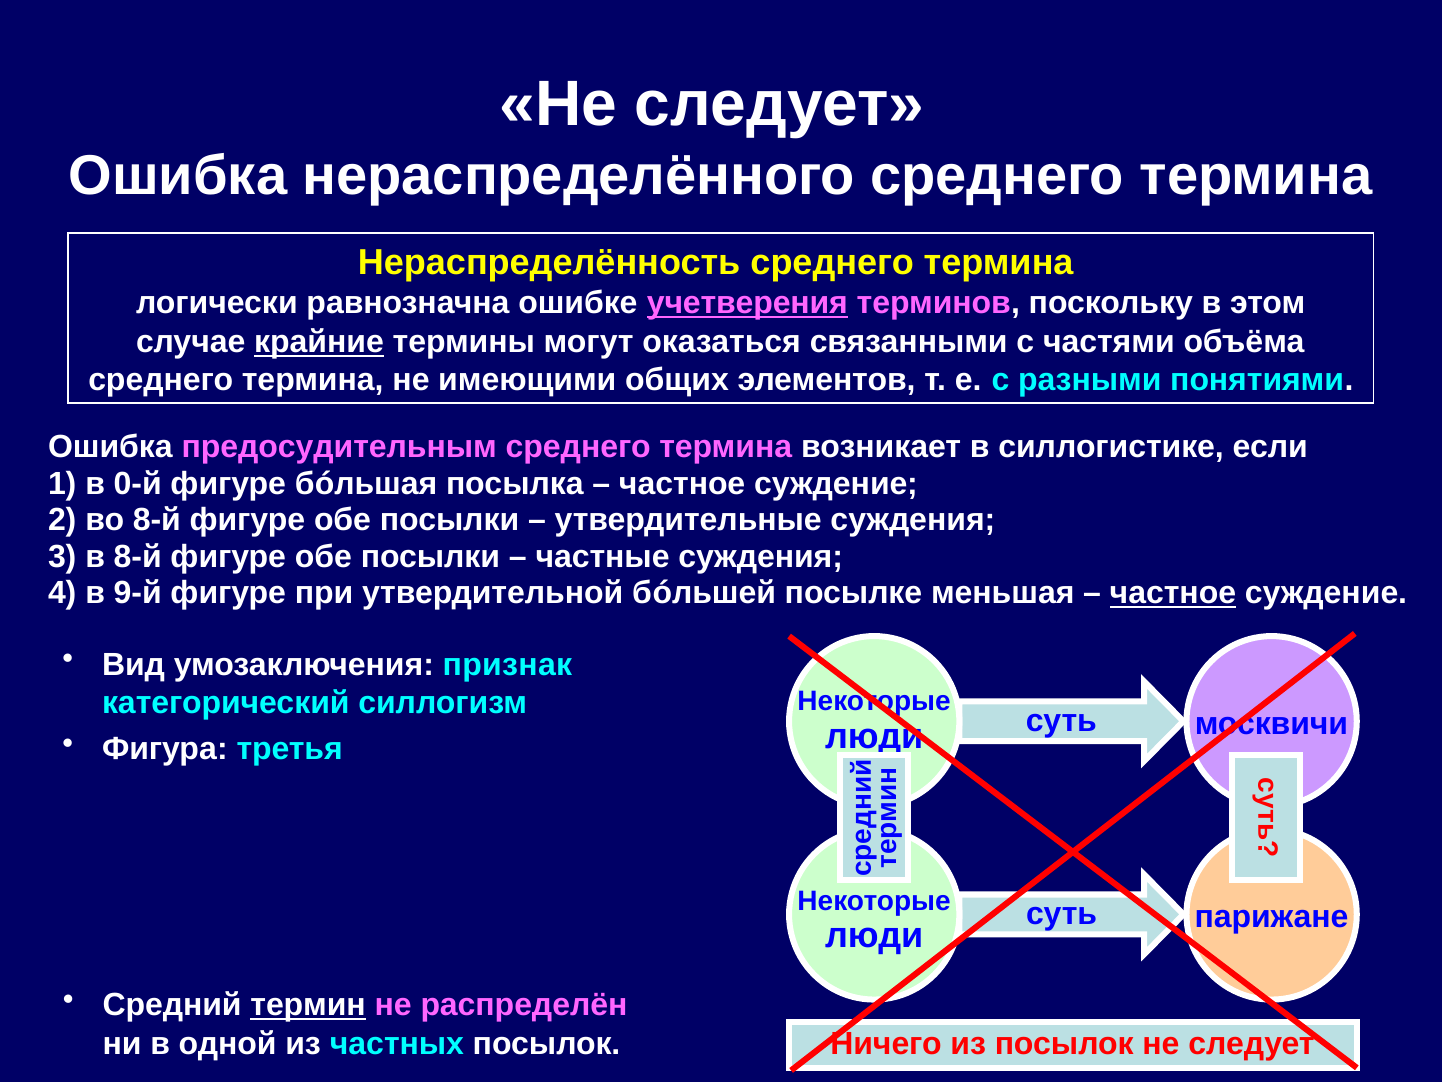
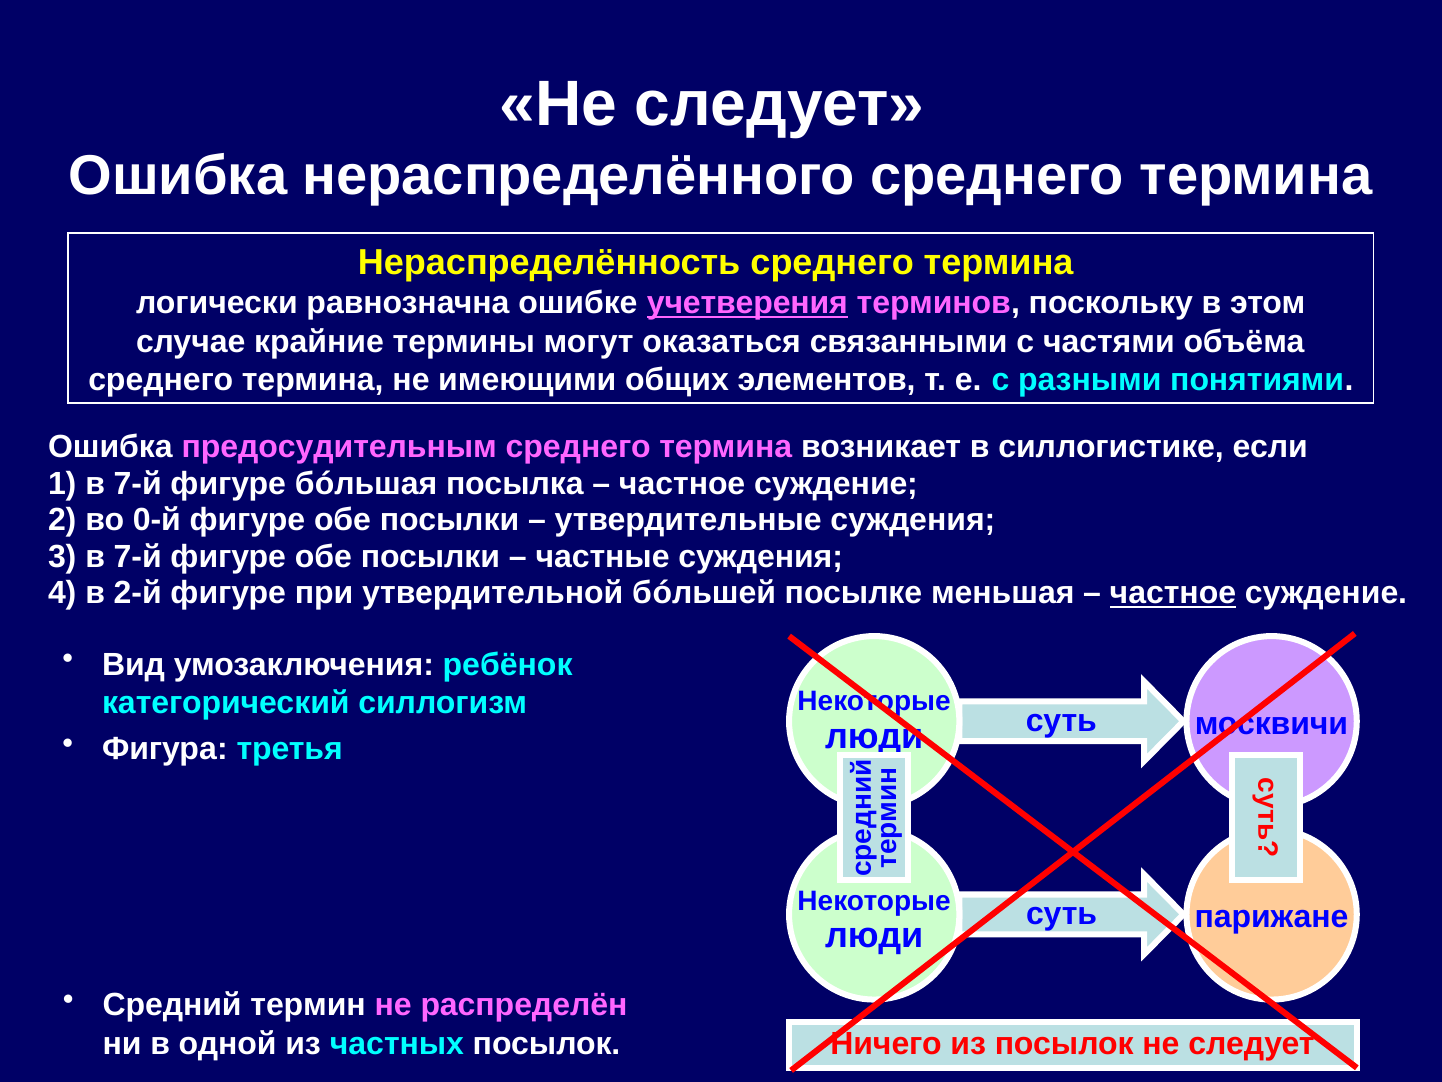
крайние underline: present -> none (319, 342)
1 в 0-й: 0-й -> 7-й (138, 483)
во 8-й: 8-й -> 0-й (157, 520)
3 в 8-й: 8-й -> 7-й (138, 556)
9-й: 9-й -> 2-й (138, 593)
признак: признак -> ребёнок (508, 664)
термин underline: present -> none (308, 1005)
